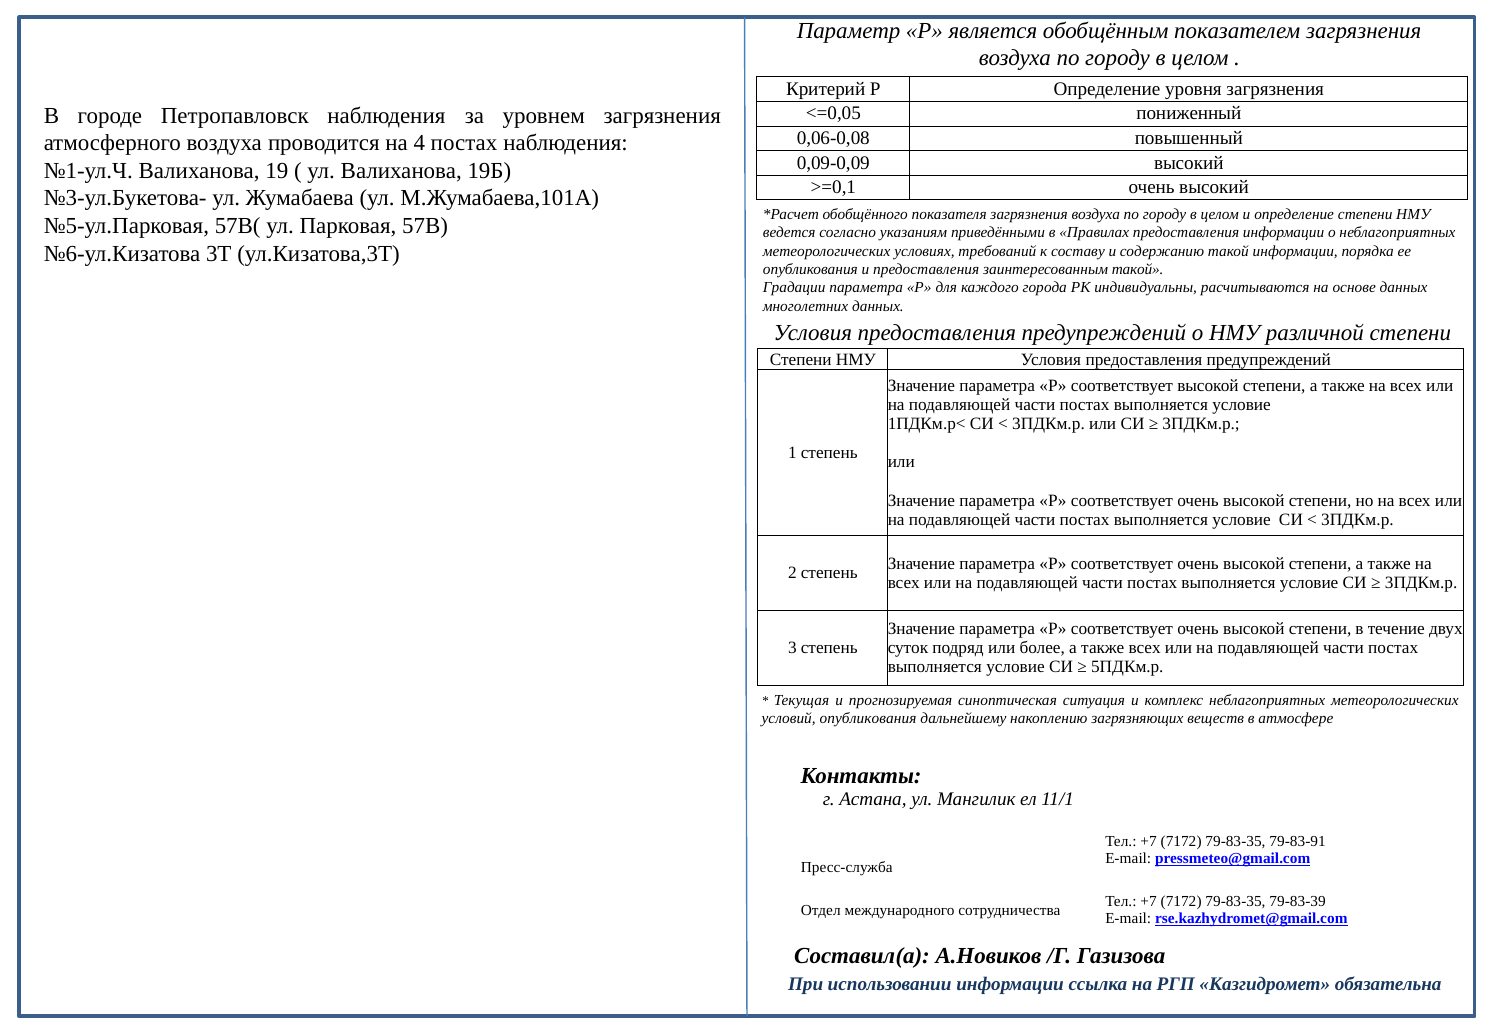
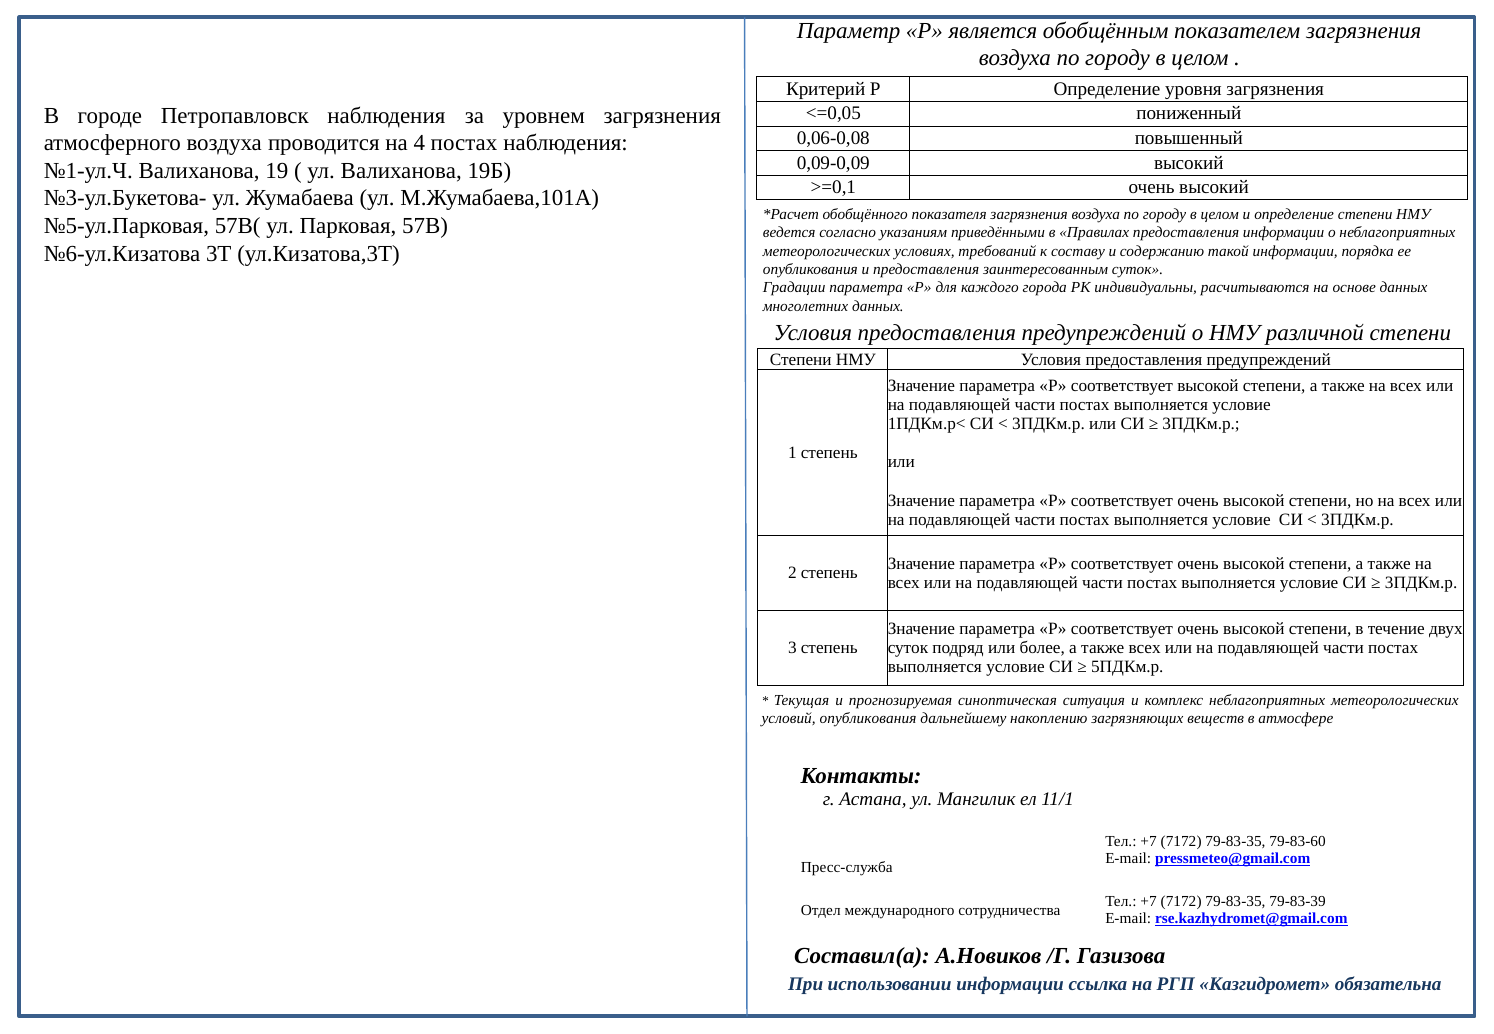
заинтересованным такой: такой -> суток (1138, 270)
79-83-91: 79-83-91 -> 79-83-60 (1298, 842)
